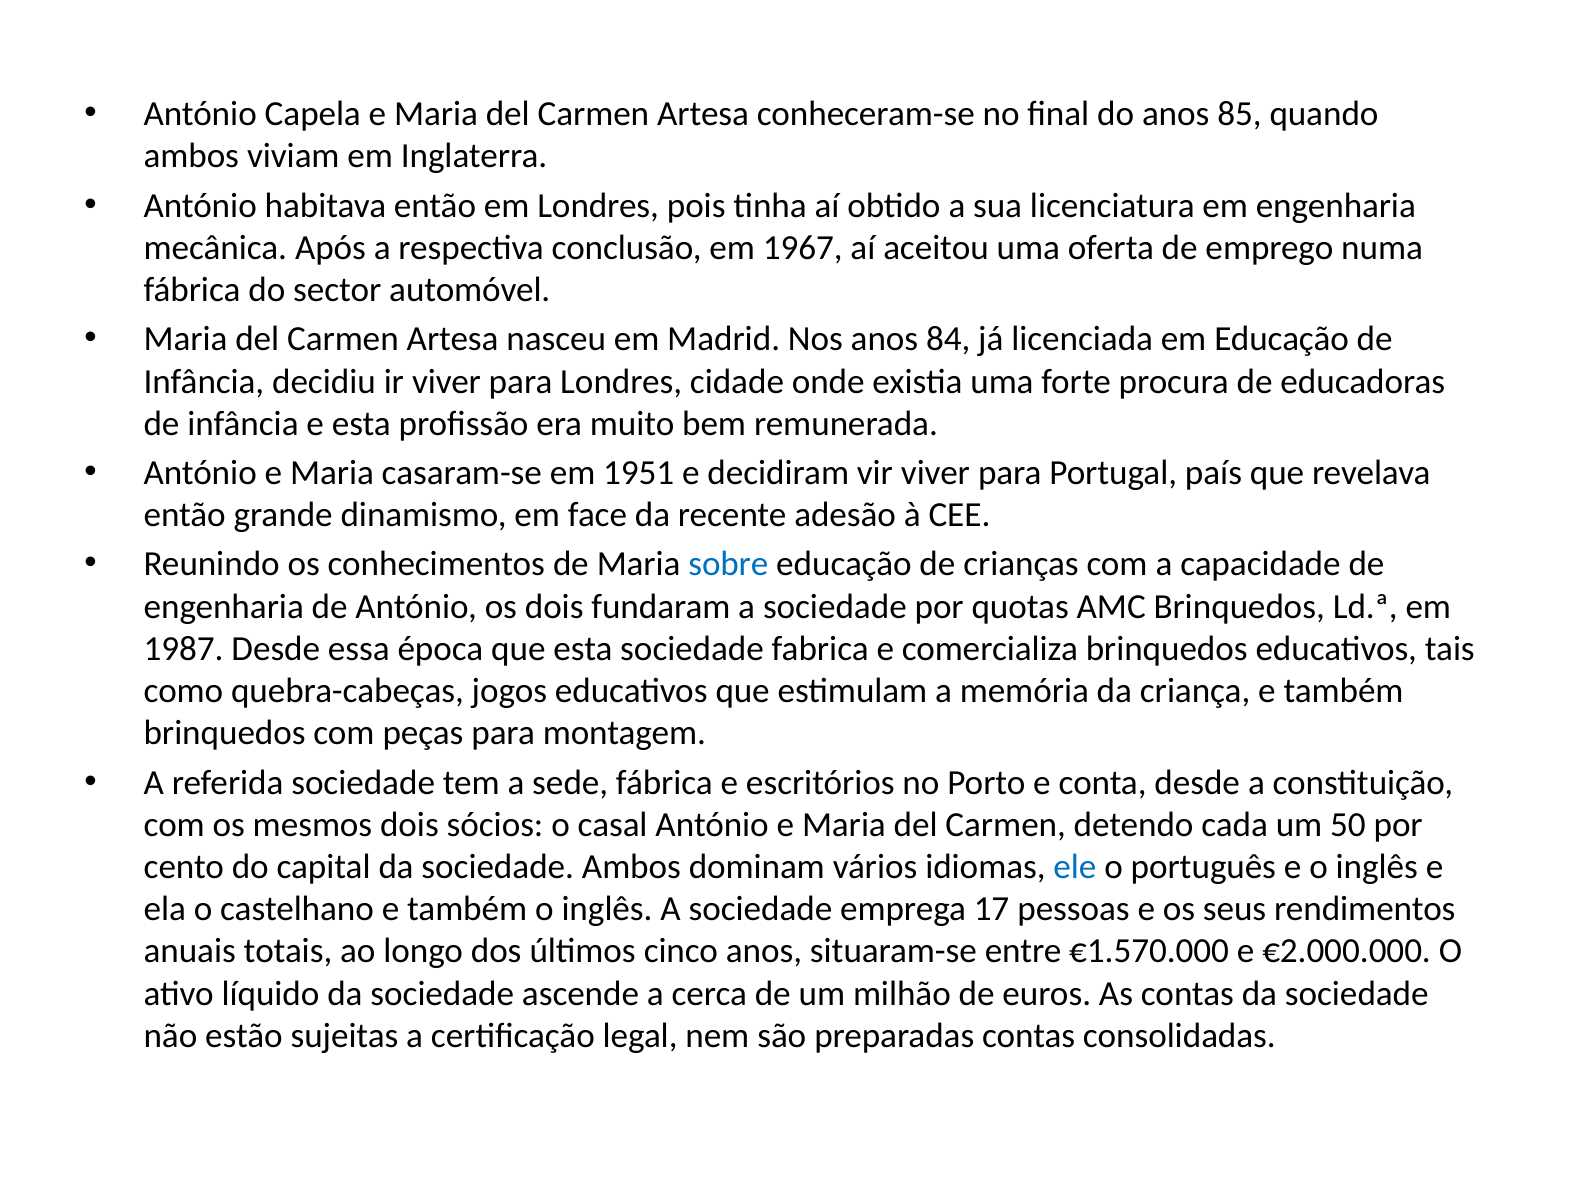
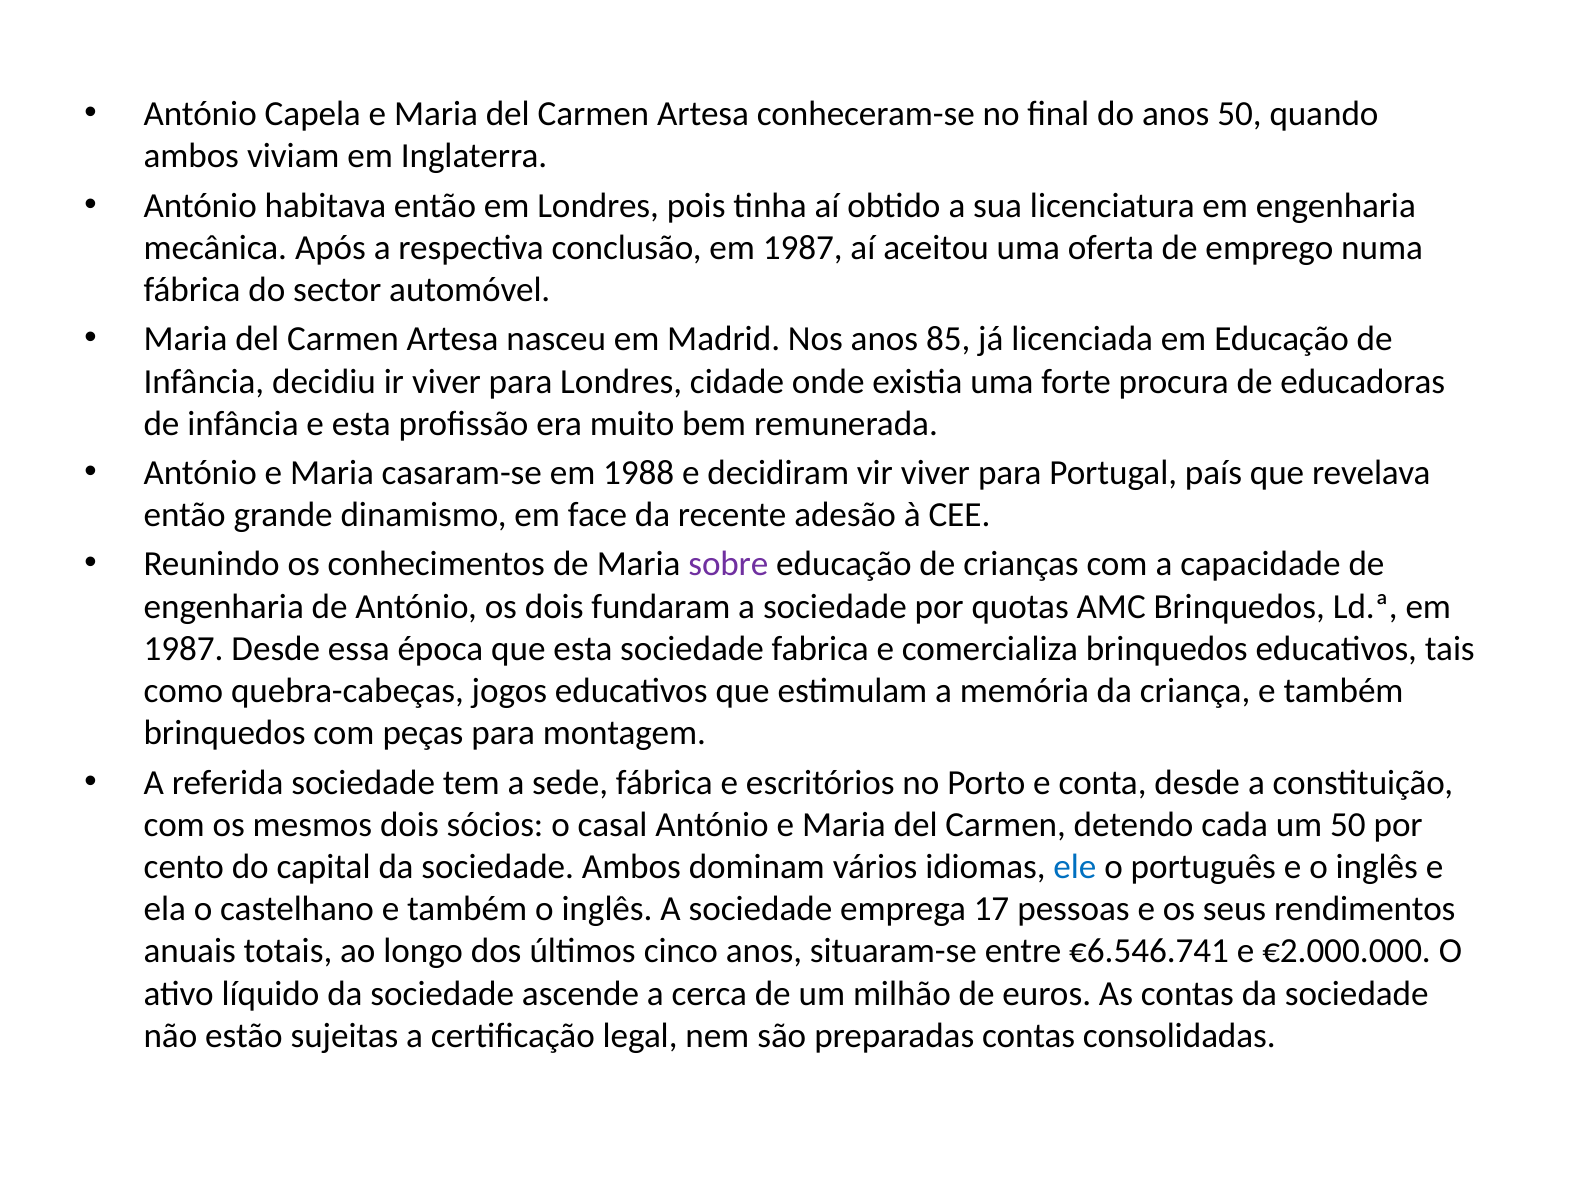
anos 85: 85 -> 50 (1240, 114)
conclusão em 1967: 1967 -> 1987 (803, 248)
84: 84 -> 85 (948, 339)
1951: 1951 -> 1988 (639, 473)
sobre colour: blue -> purple (728, 564)
€1.570.000: €1.570.000 -> €6.546.741 (1149, 951)
